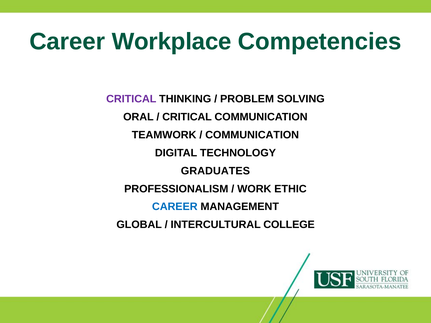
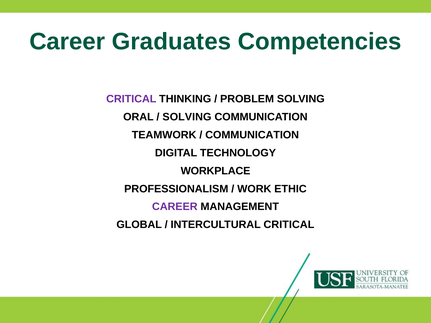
Workplace: Workplace -> Graduates (171, 42)
CRITICAL: CRITICAL -> SOLVING (187, 117)
GRADUATES: GRADUATES -> WORKPLACE (216, 171)
CAREER colour: blue -> purple (175, 207)
INTERCULTURAL COLLEGE: COLLEGE -> CRITICAL (289, 225)
